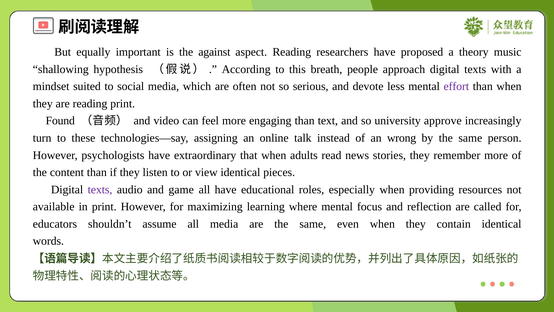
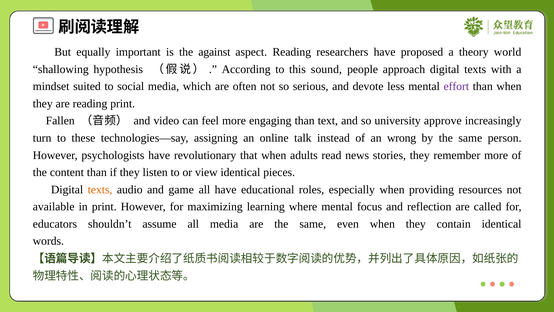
music: music -> world (508, 52)
breath: breath -> sound (326, 69)
Found: Found -> Fallen (60, 121)
extraordinary: extraordinary -> revolutionary (205, 155)
texts colour: purple -> orange (100, 189)
